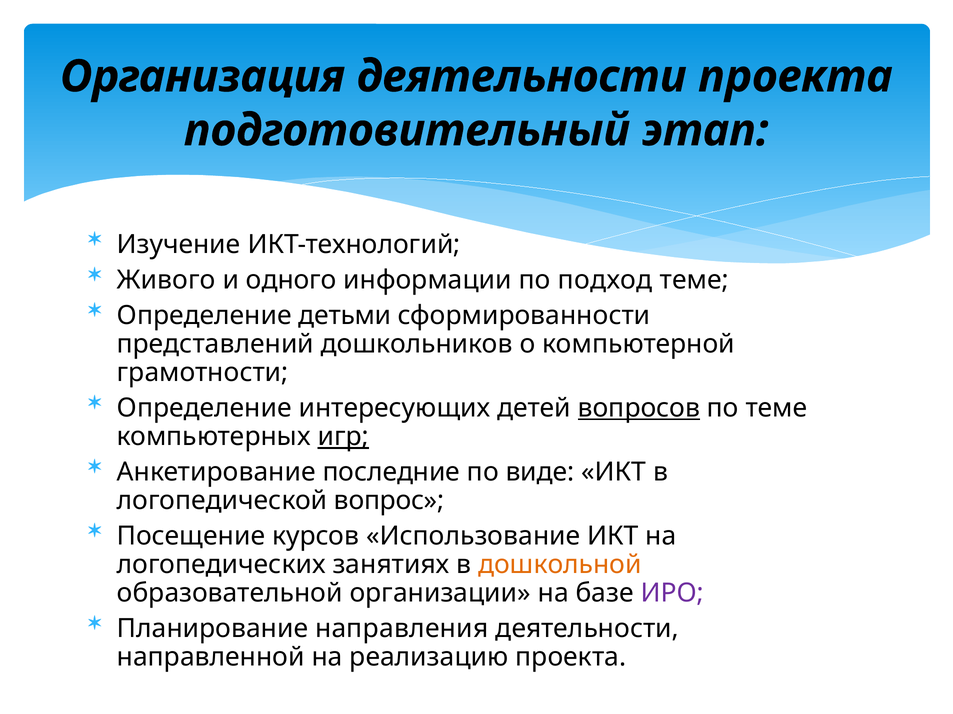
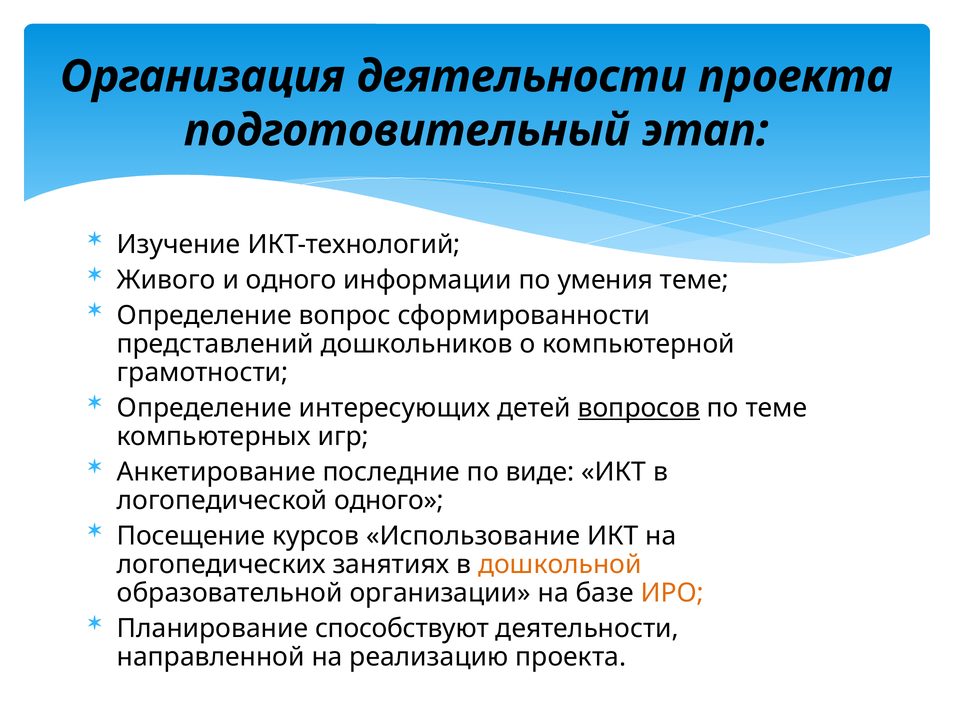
подход: подход -> умения (605, 280)
детьми: детьми -> вопрос (345, 316)
игр underline: present -> none (343, 437)
логопедической вопрос: вопрос -> одного (389, 501)
ИРО colour: purple -> orange (672, 594)
направления: направления -> способствуют (402, 629)
